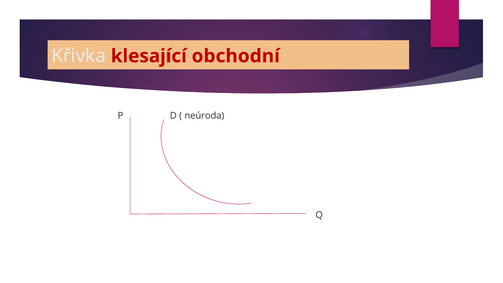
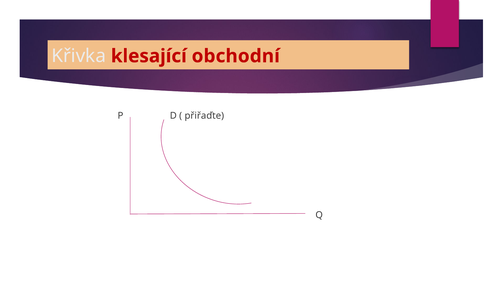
neúroda: neúroda -> přiřaďte (204, 116)
